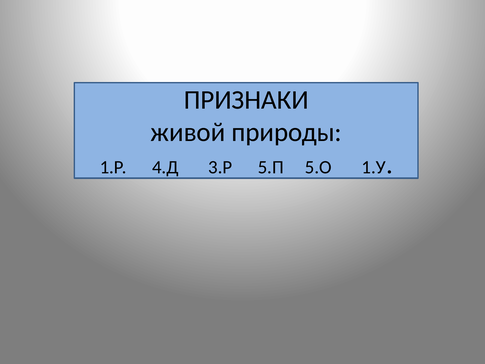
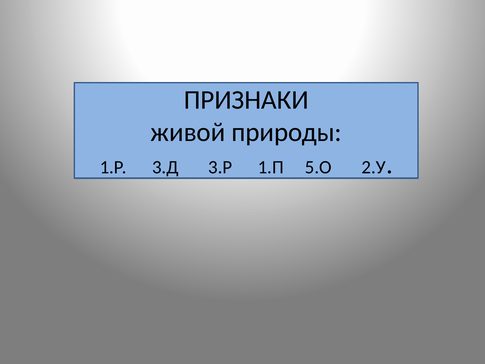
4.Д: 4.Д -> 3.Д (165, 167)
5.П: 5.П -> 1.П (271, 167)
1.У: 1.У -> 2.У (374, 167)
